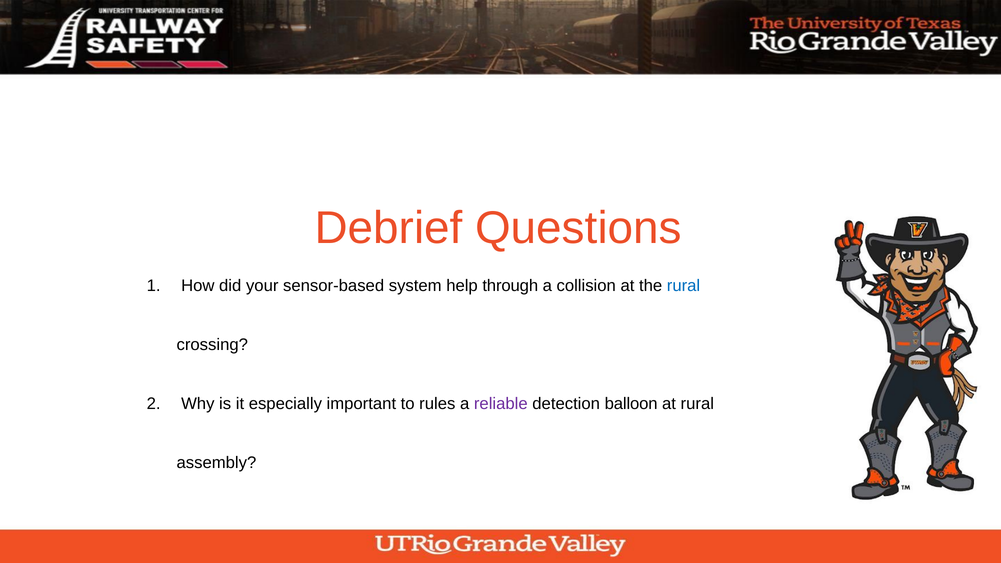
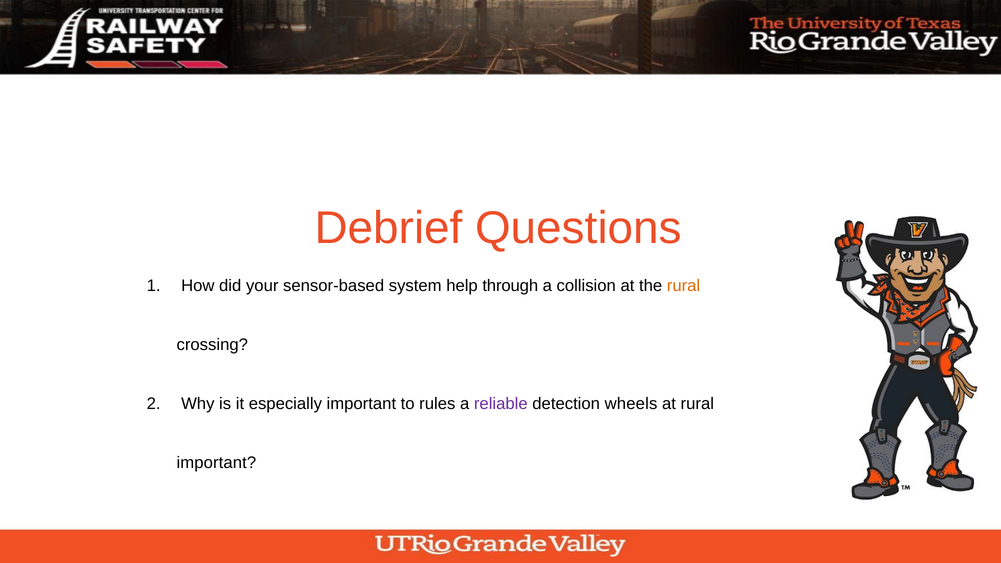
rural colour: blue -> orange (684, 286)
balloon: balloon -> wheels (631, 404)
assembly: assembly -> important (216, 463)
